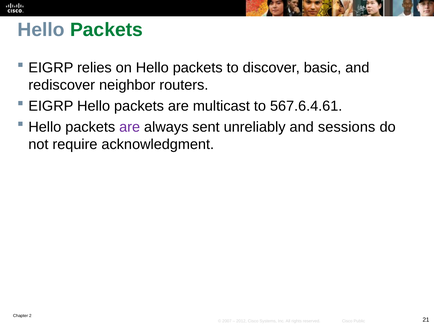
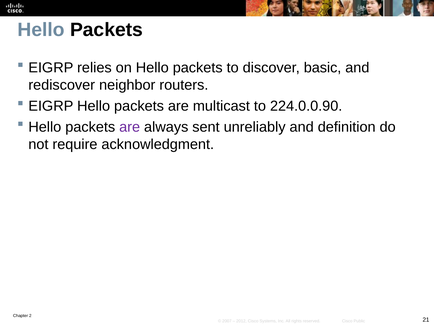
Packets colour: green -> black (107, 30)
567.6.4.61: 567.6.4.61 -> 224.0.0.90 (306, 106)
sessions: sessions -> definition (347, 127)
